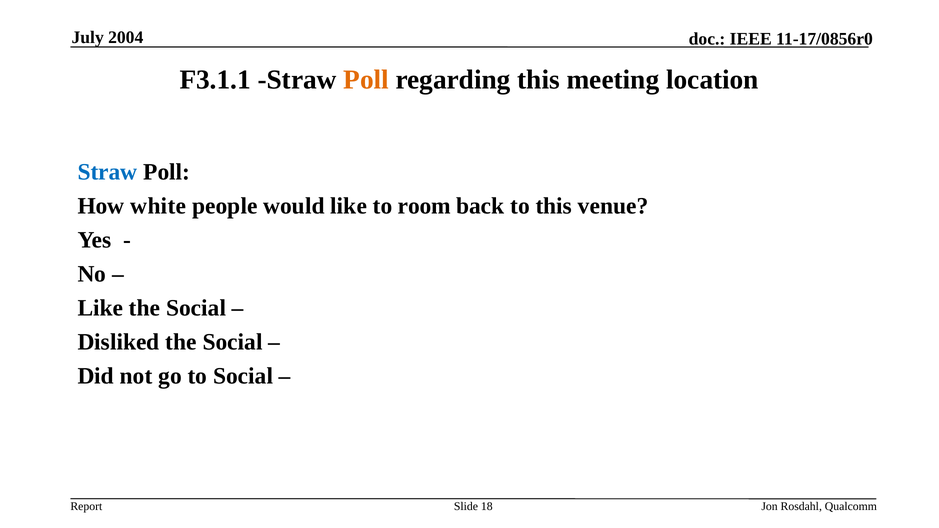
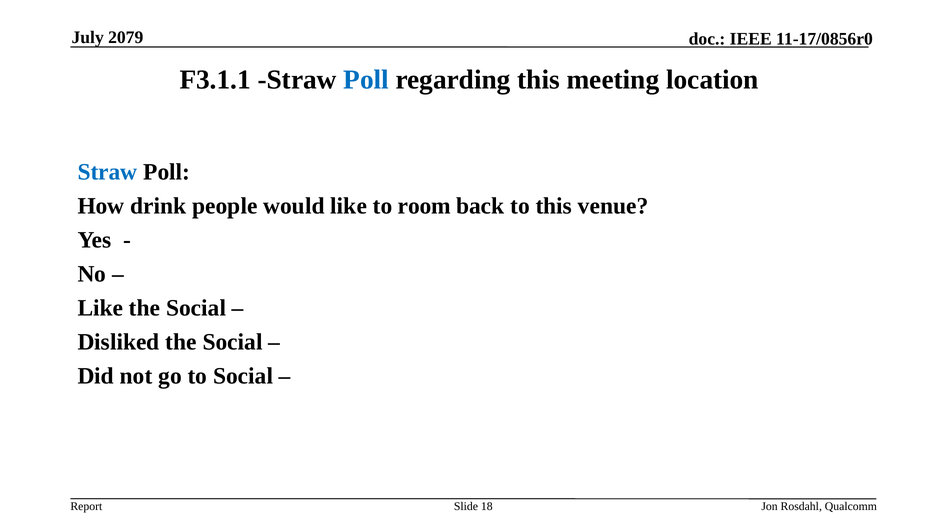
2004: 2004 -> 2079 (126, 37)
Poll colour: orange -> blue (366, 80)
white: white -> drink (158, 206)
